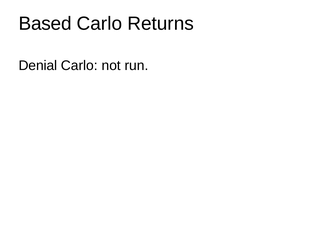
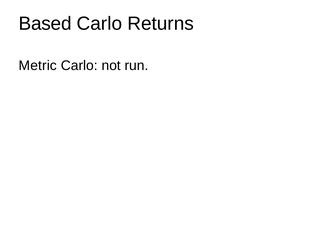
Denial: Denial -> Metric (38, 65)
